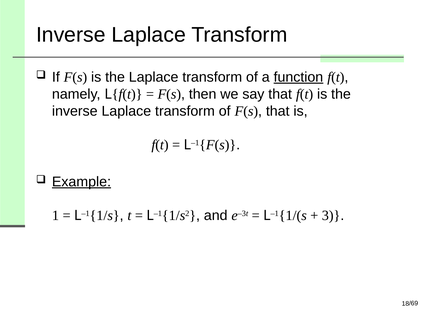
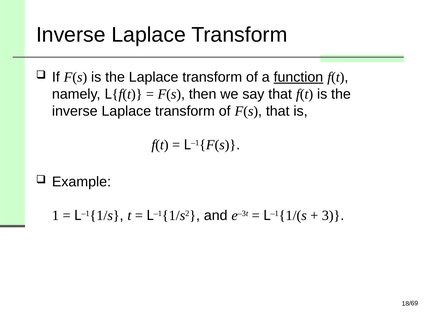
Example underline: present -> none (81, 182)
